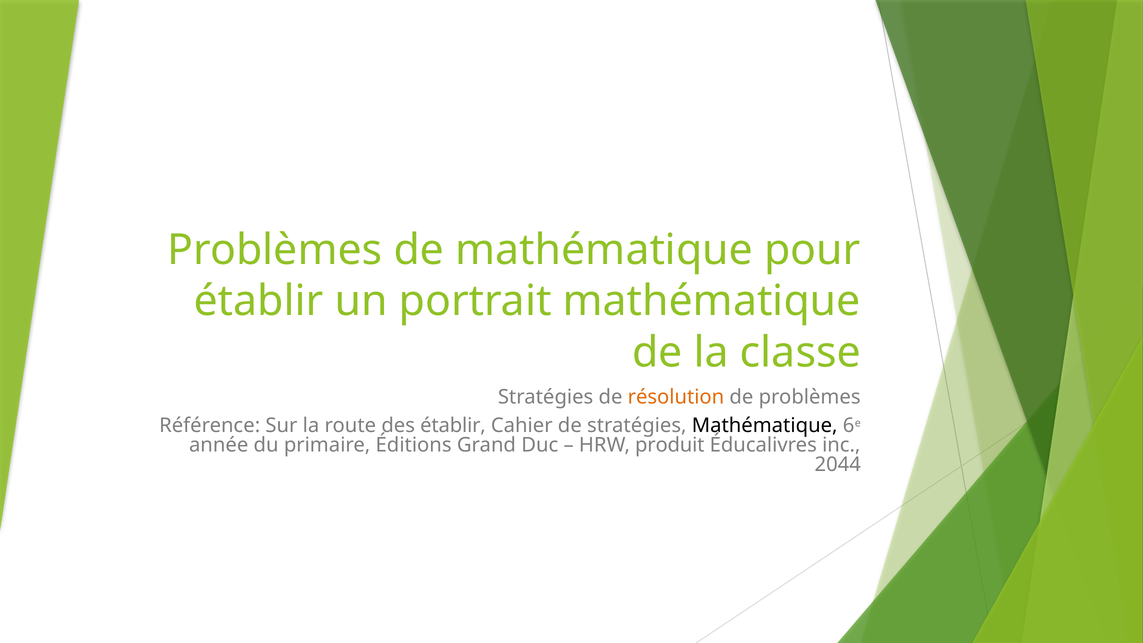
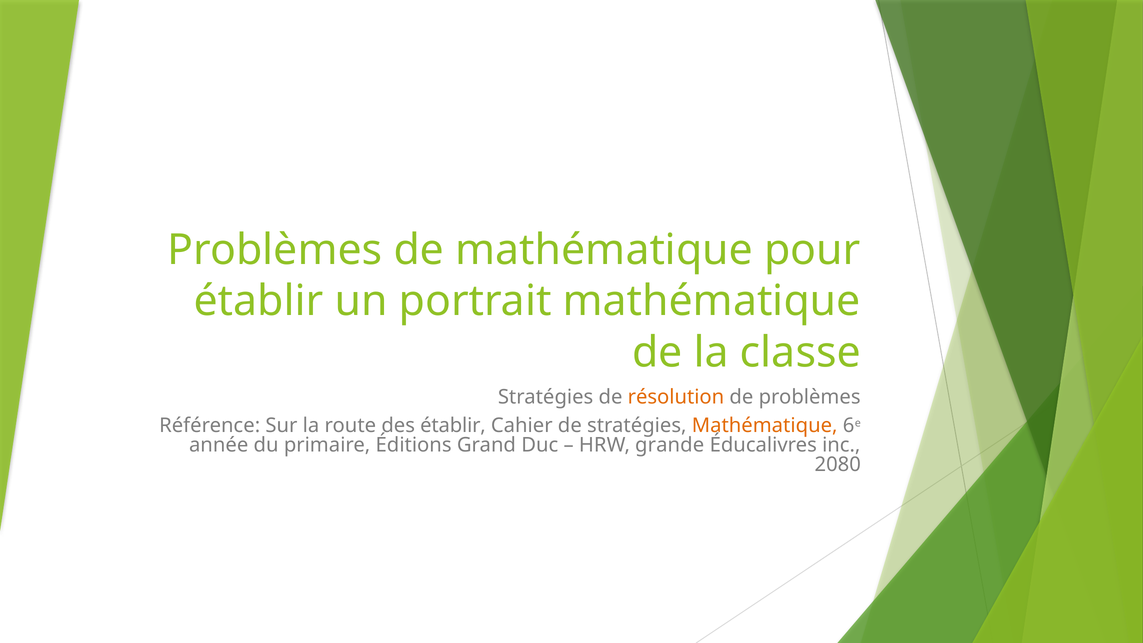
Mathématique colour: black -> orange (765, 426)
produit: produit -> grande (670, 445)
2044: 2044 -> 2080 (838, 465)
